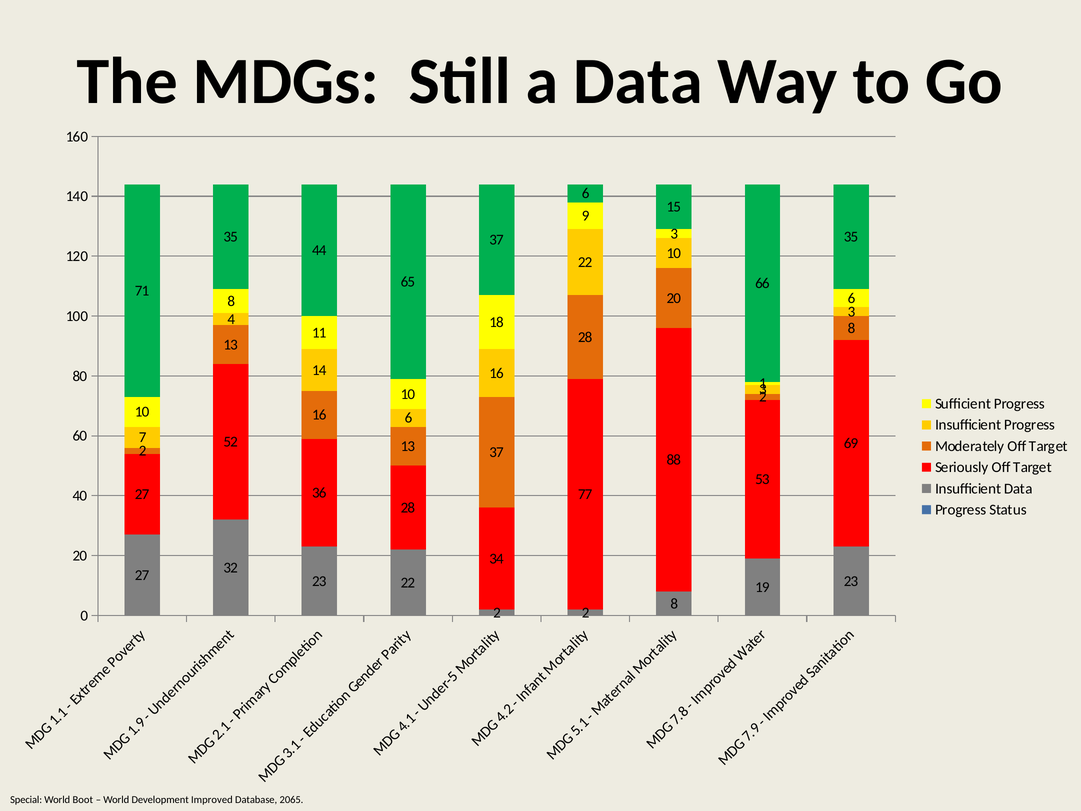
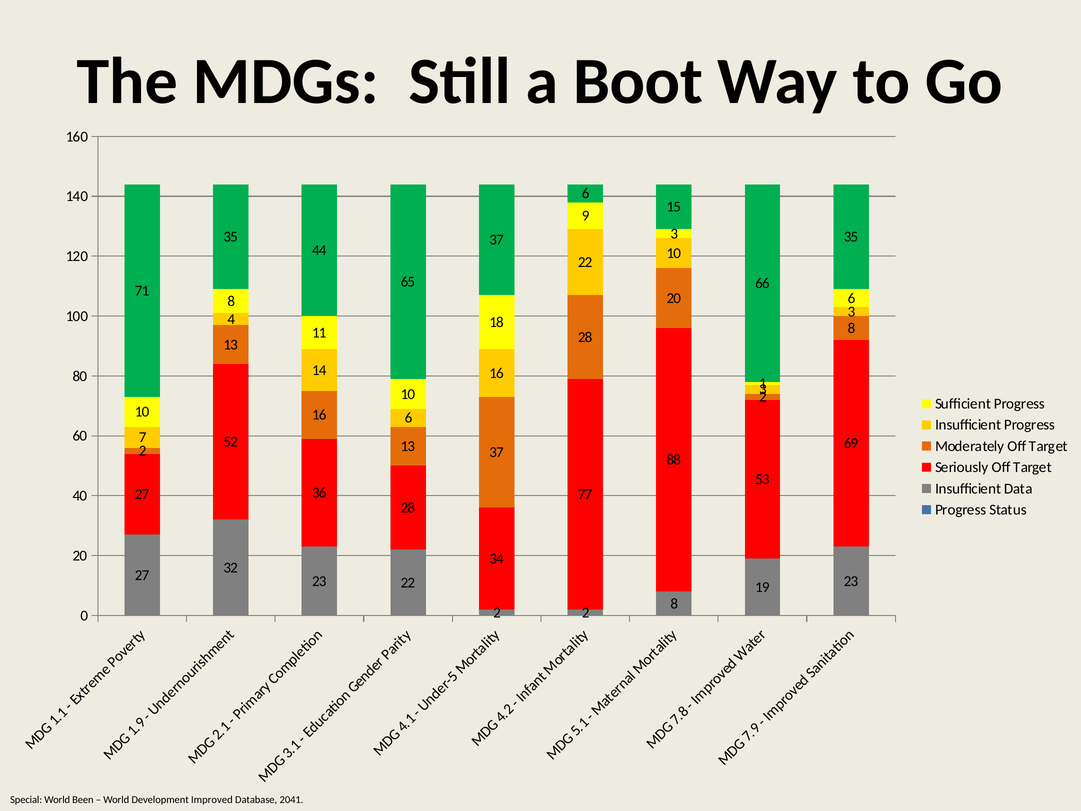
a Data: Data -> Boot (638, 81)
Boot: Boot -> Been (83, 799)
2065: 2065 -> 2041 (291, 799)
